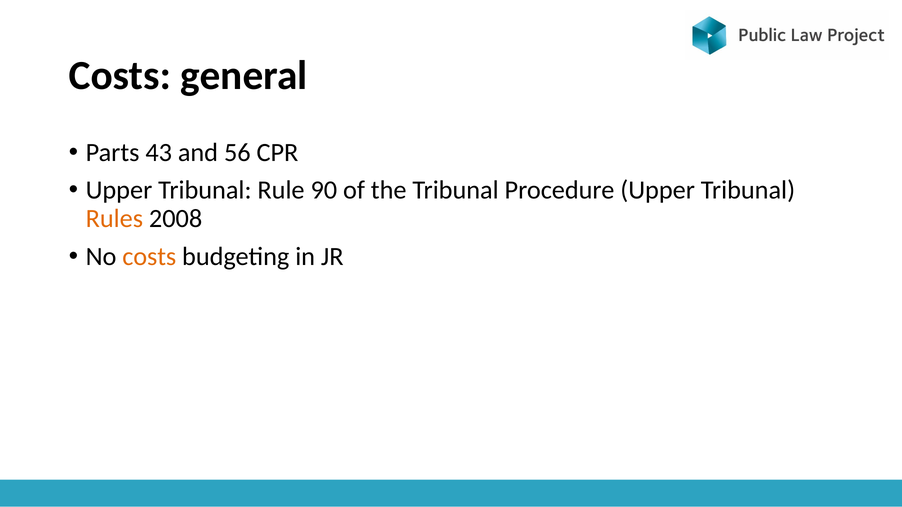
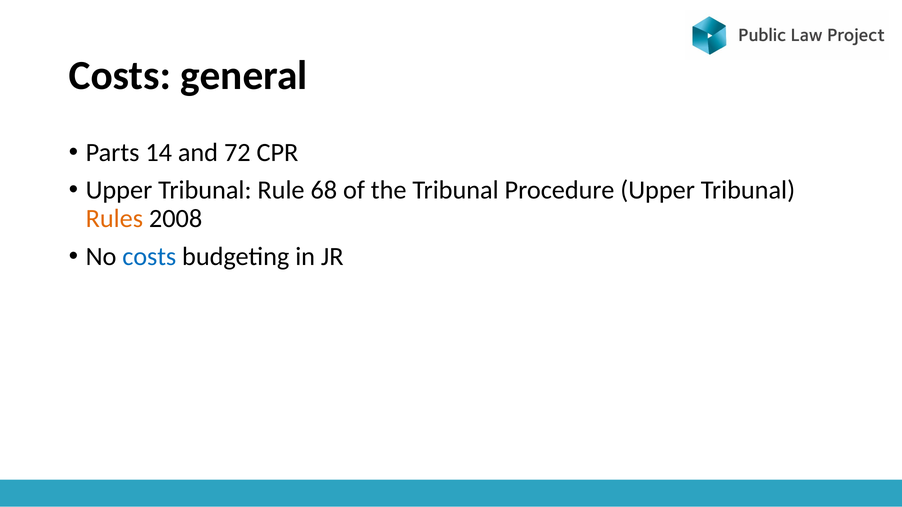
43: 43 -> 14 (159, 153)
56: 56 -> 72 (237, 153)
90: 90 -> 68 (324, 190)
costs colour: orange -> blue (149, 257)
